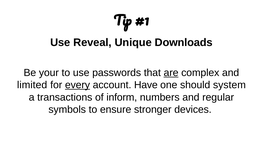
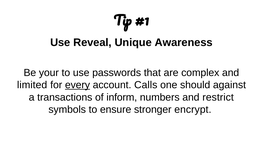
Downloads: Downloads -> Awareness (184, 42)
are underline: present -> none (171, 73)
Have: Have -> Calls (146, 85)
system: system -> against (229, 85)
regular: regular -> restrict (218, 97)
devices: devices -> encrypt (193, 109)
